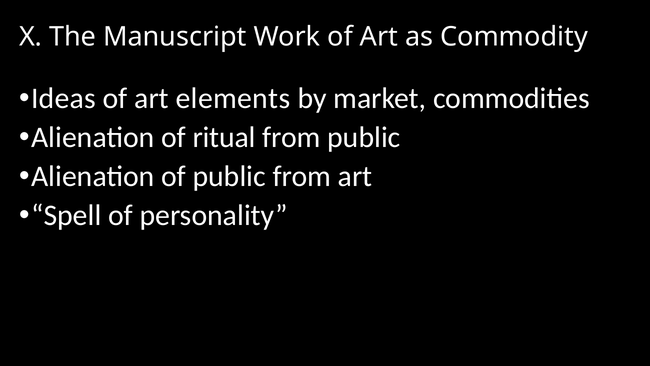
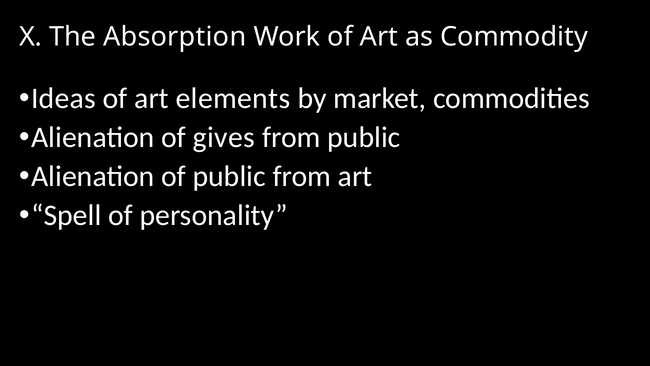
Manuscript: Manuscript -> Absorption (175, 37)
ritual: ritual -> gives (224, 137)
